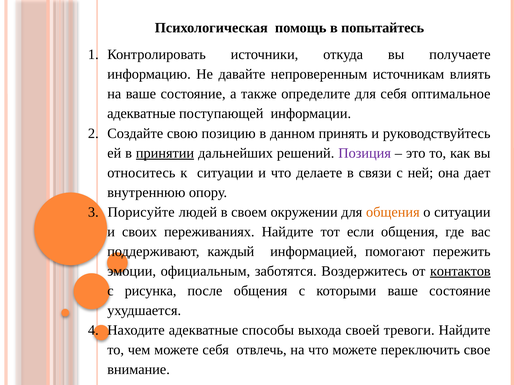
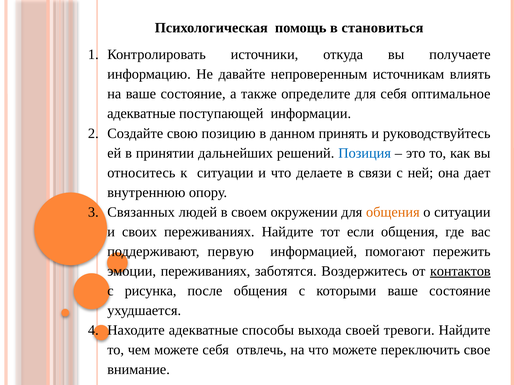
попытайтесь: попытайтесь -> становиться (382, 28)
принятии underline: present -> none (165, 153)
Позиция colour: purple -> blue (365, 153)
Порисуйте: Порисуйте -> Связанных (141, 212)
каждый: каждый -> первую (231, 252)
эмоции официальным: официальным -> переживаниях (205, 271)
